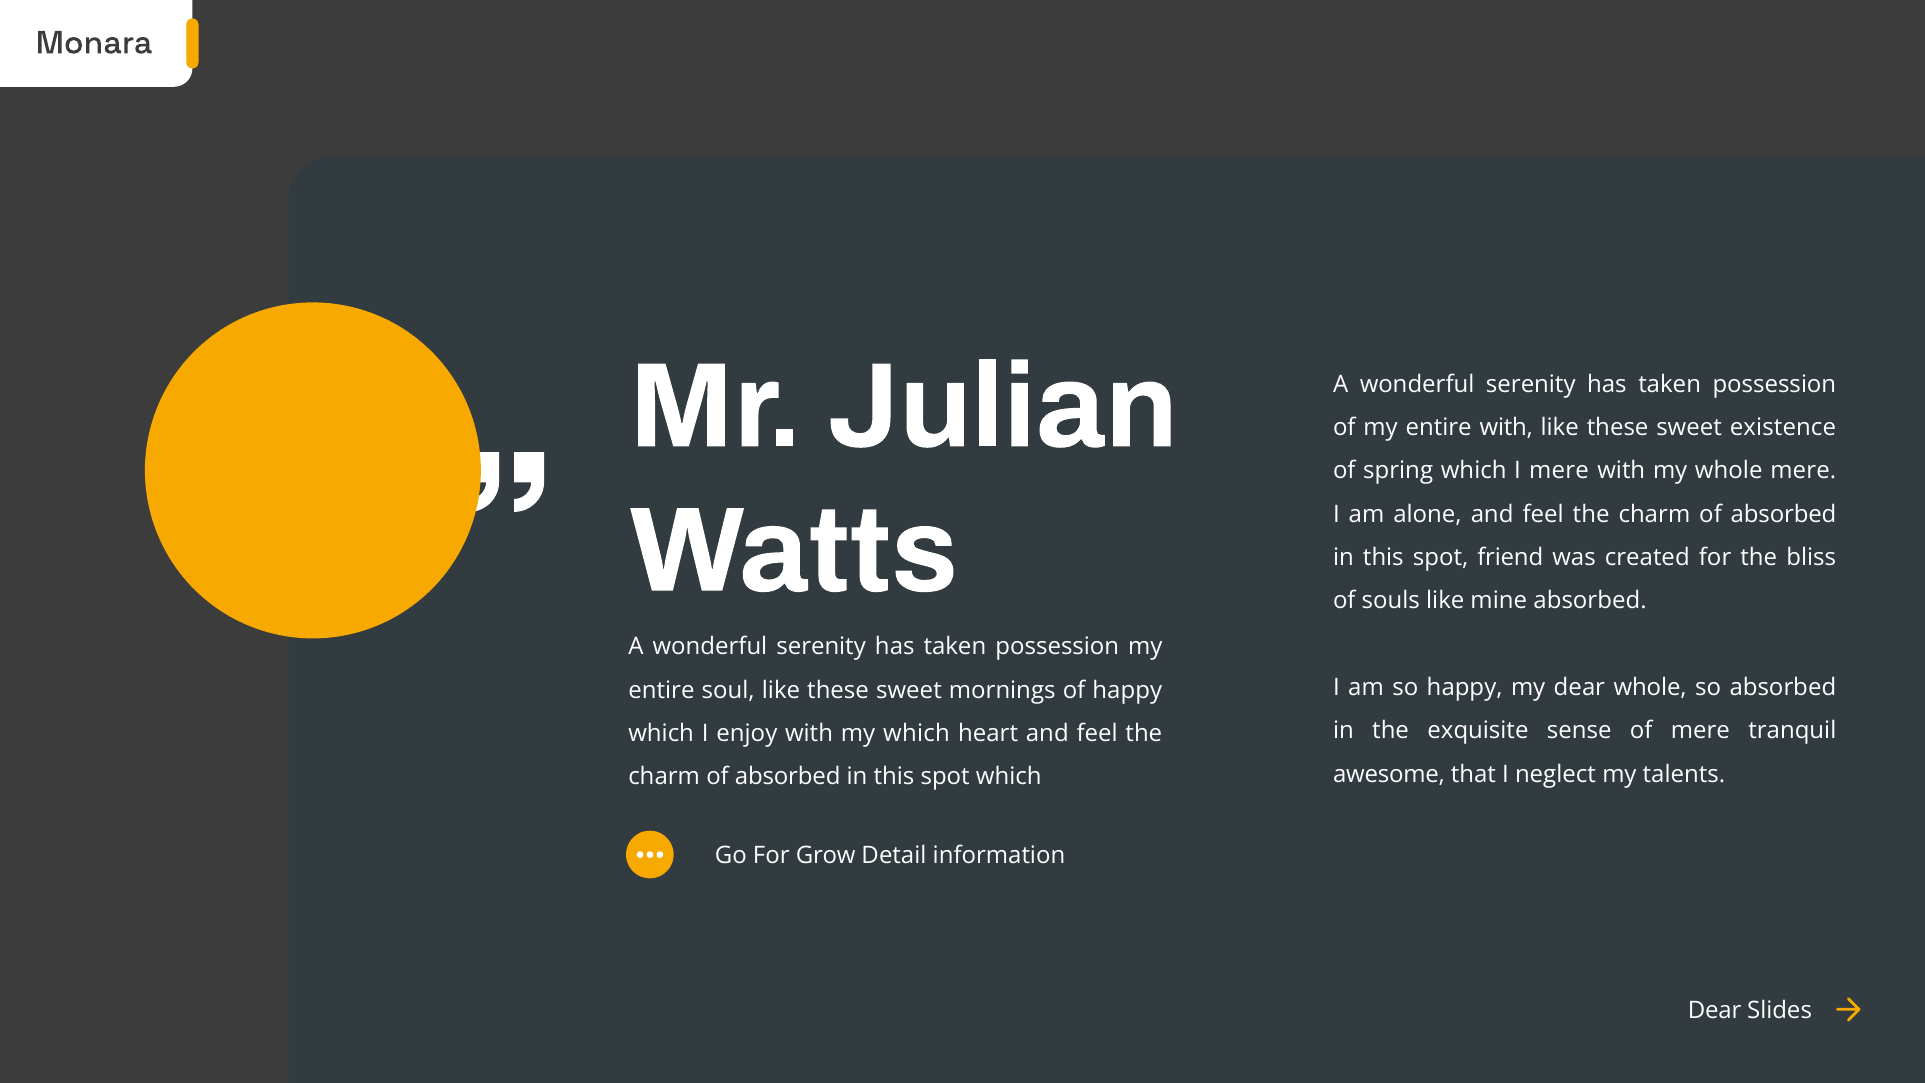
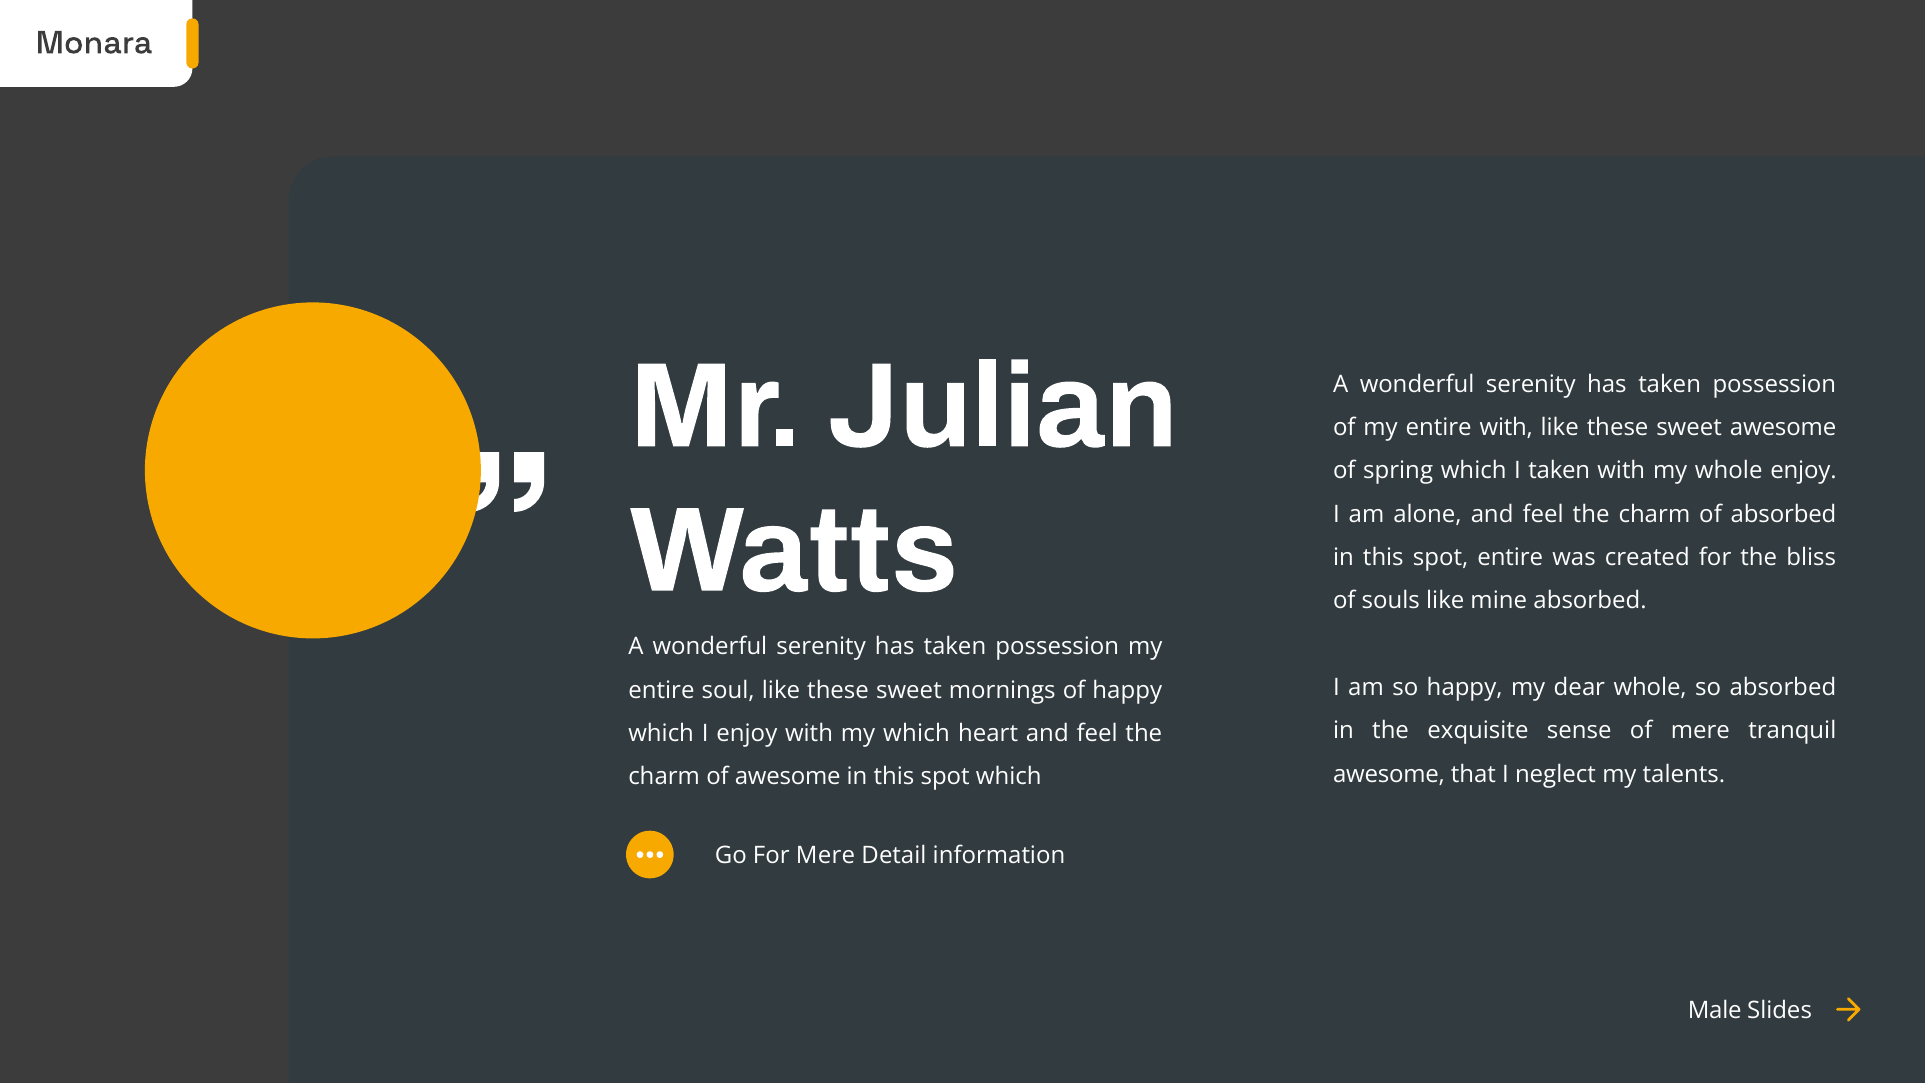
sweet existence: existence -> awesome (1783, 428)
I mere: mere -> taken (1559, 471)
whole mere: mere -> enjoy (1803, 471)
spot friend: friend -> entire (1510, 558)
absorbed: absorbed -> awesome (788, 777)
For Grow: Grow -> Mere (826, 856)
Dear: Dear -> Male (1715, 1011)
